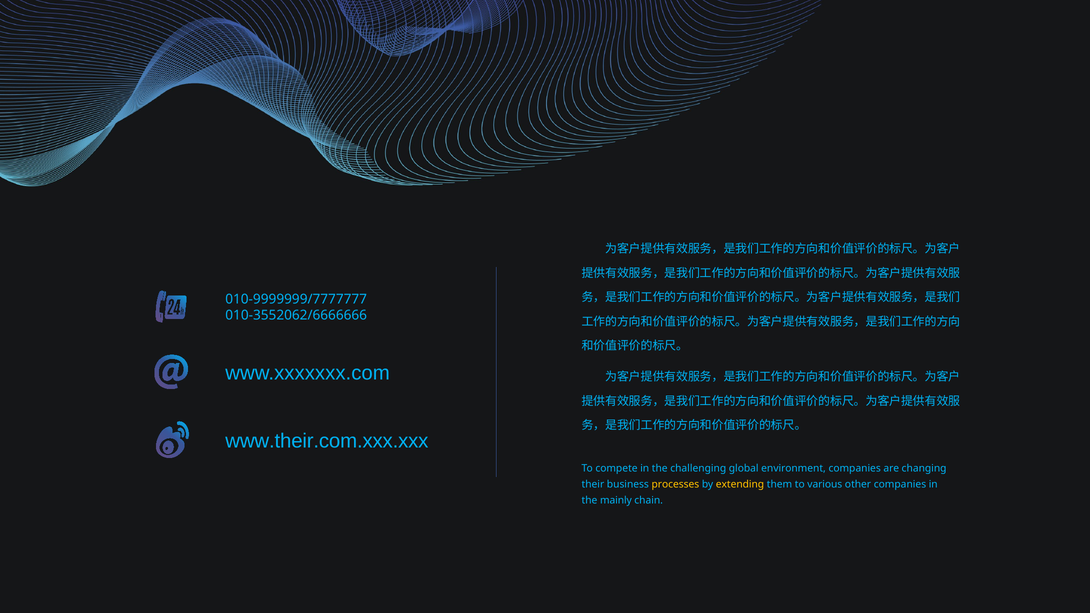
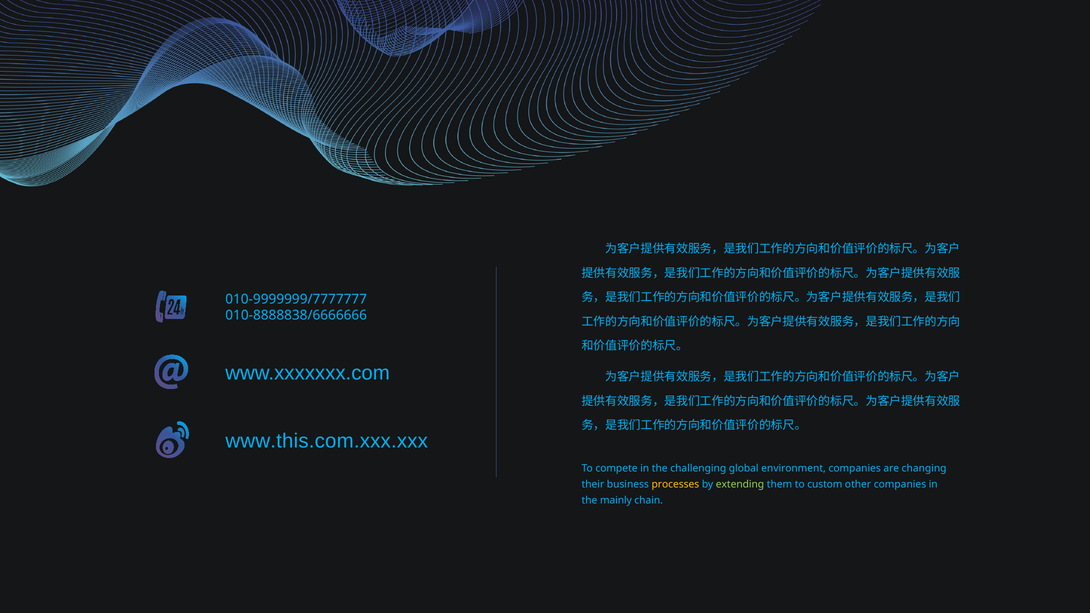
010-3552062/6666666: 010-3552062/6666666 -> 010-8888838/6666666 (296, 315)
www.their.com.xxx.xxx: www.their.com.xxx.xxx -> www.this.com.xxx.xxx (327, 441)
extending colour: yellow -> light green (740, 484)
various: various -> custom (825, 484)
